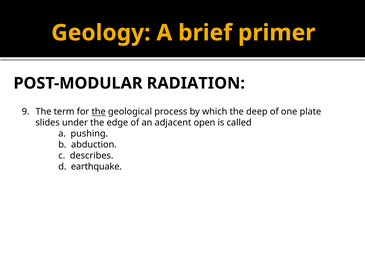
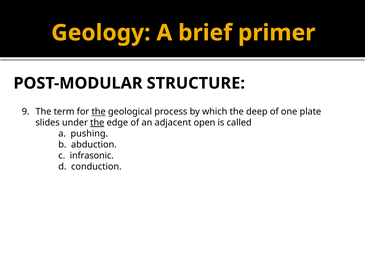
RADIATION: RADIATION -> STRUCTURE (196, 83)
the underline: none -> present (97, 123)
describes: describes -> infrasonic (92, 155)
earthquake: earthquake -> conduction (96, 166)
